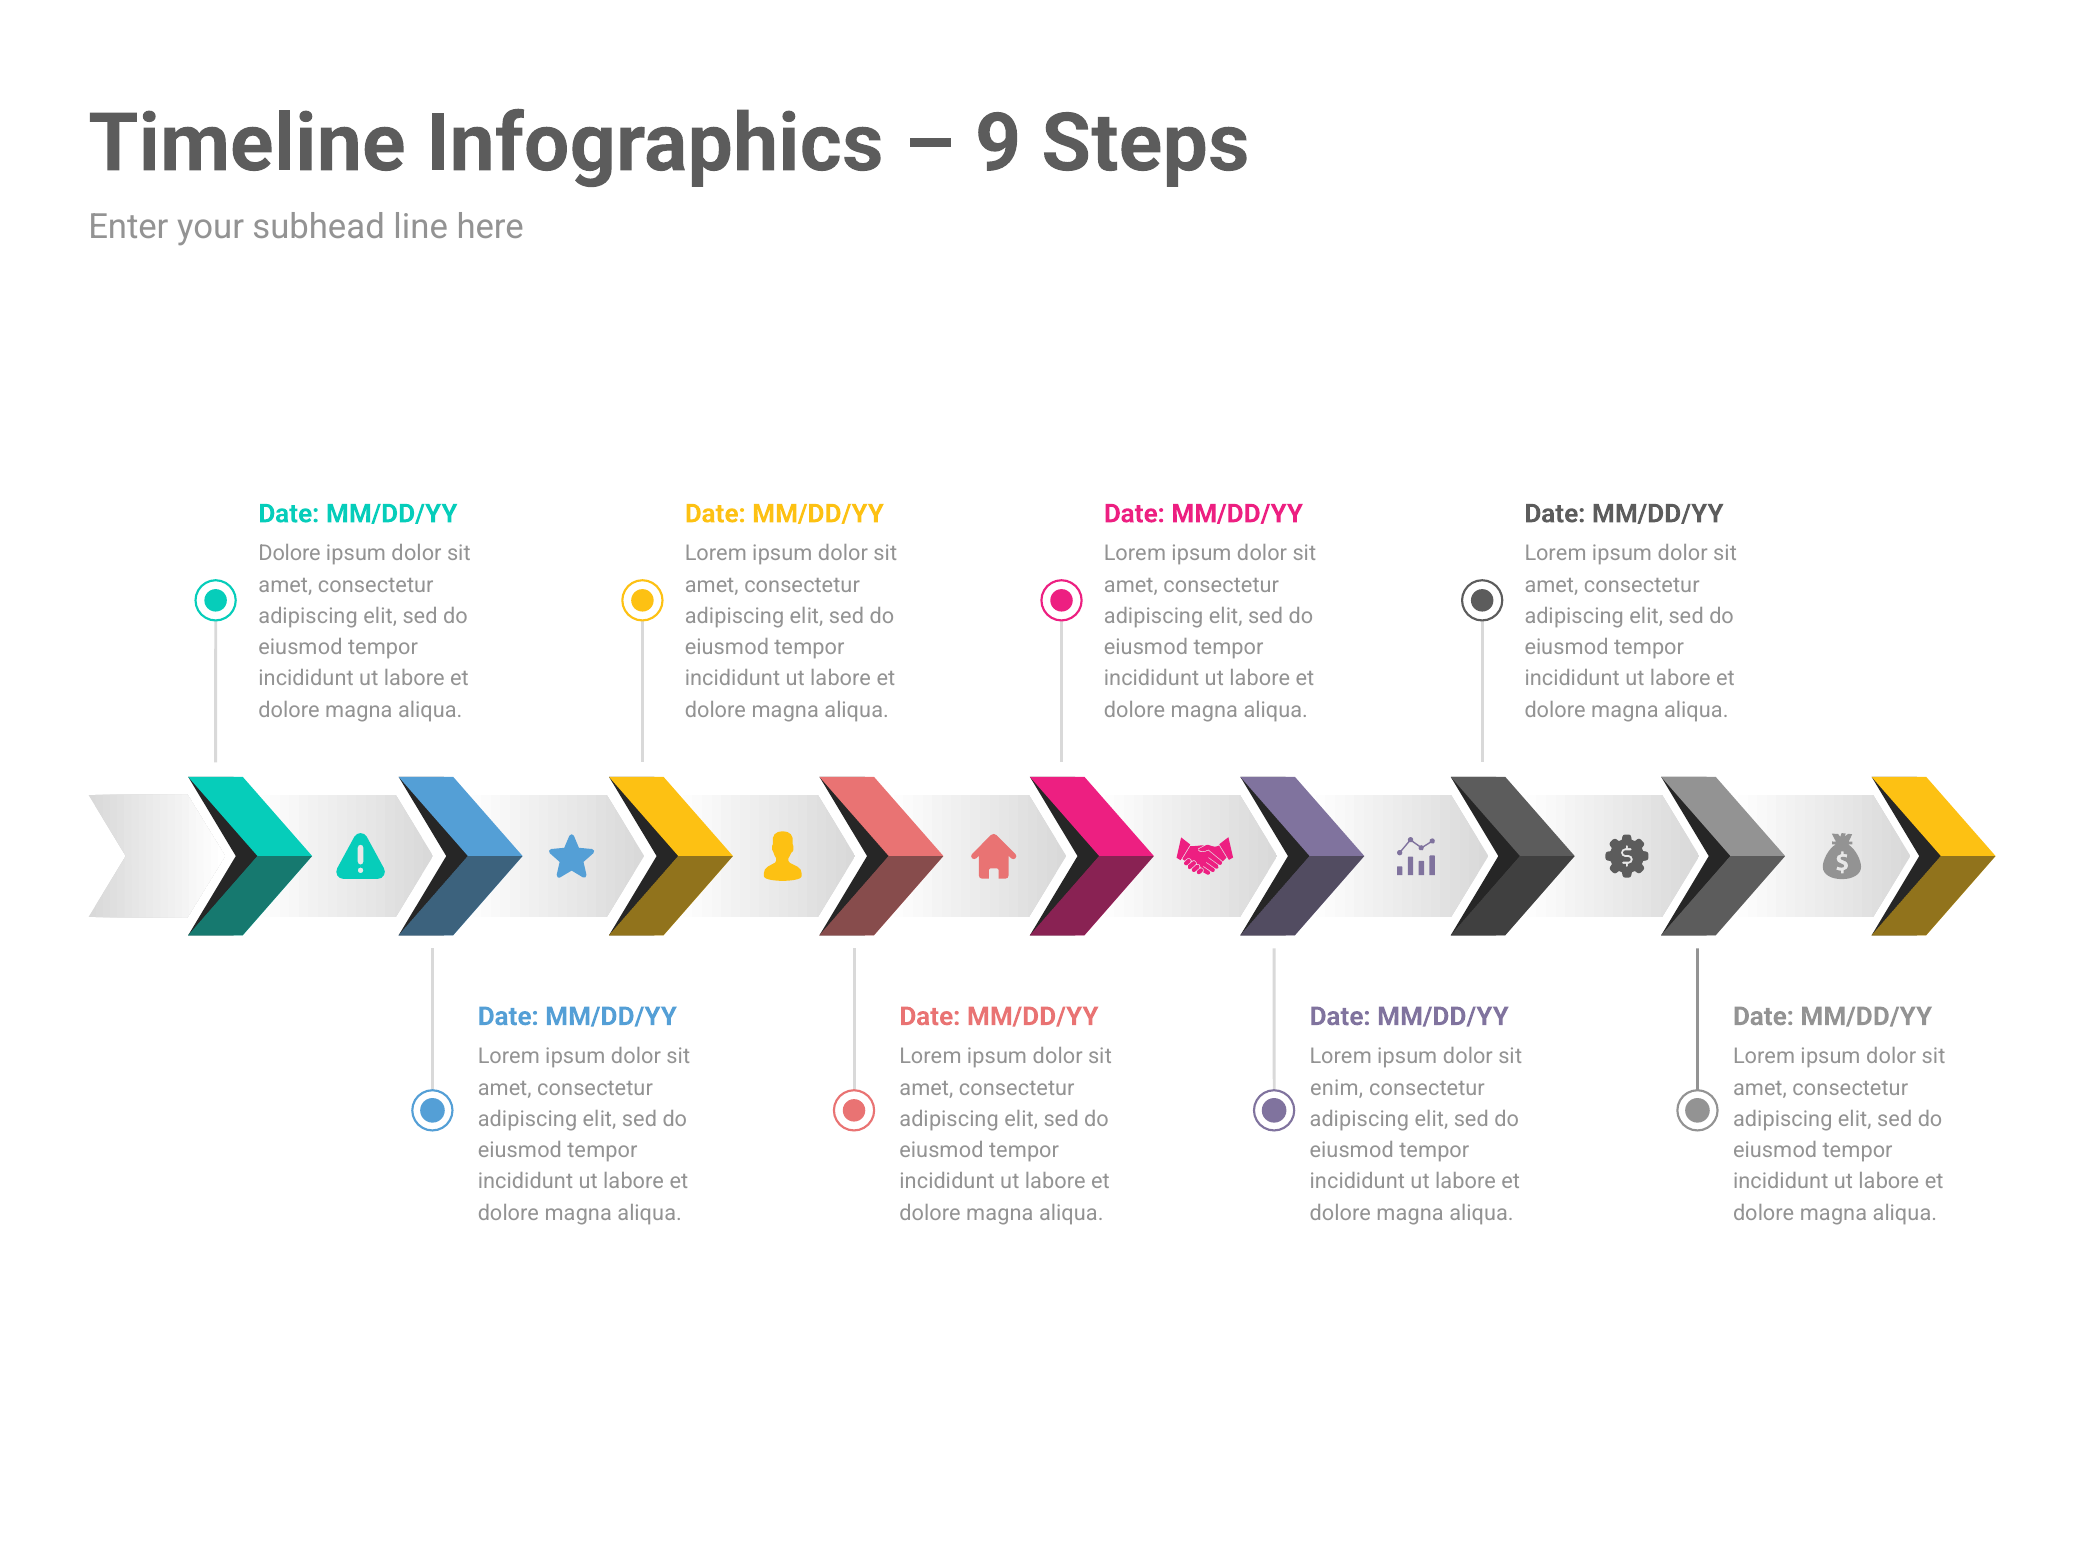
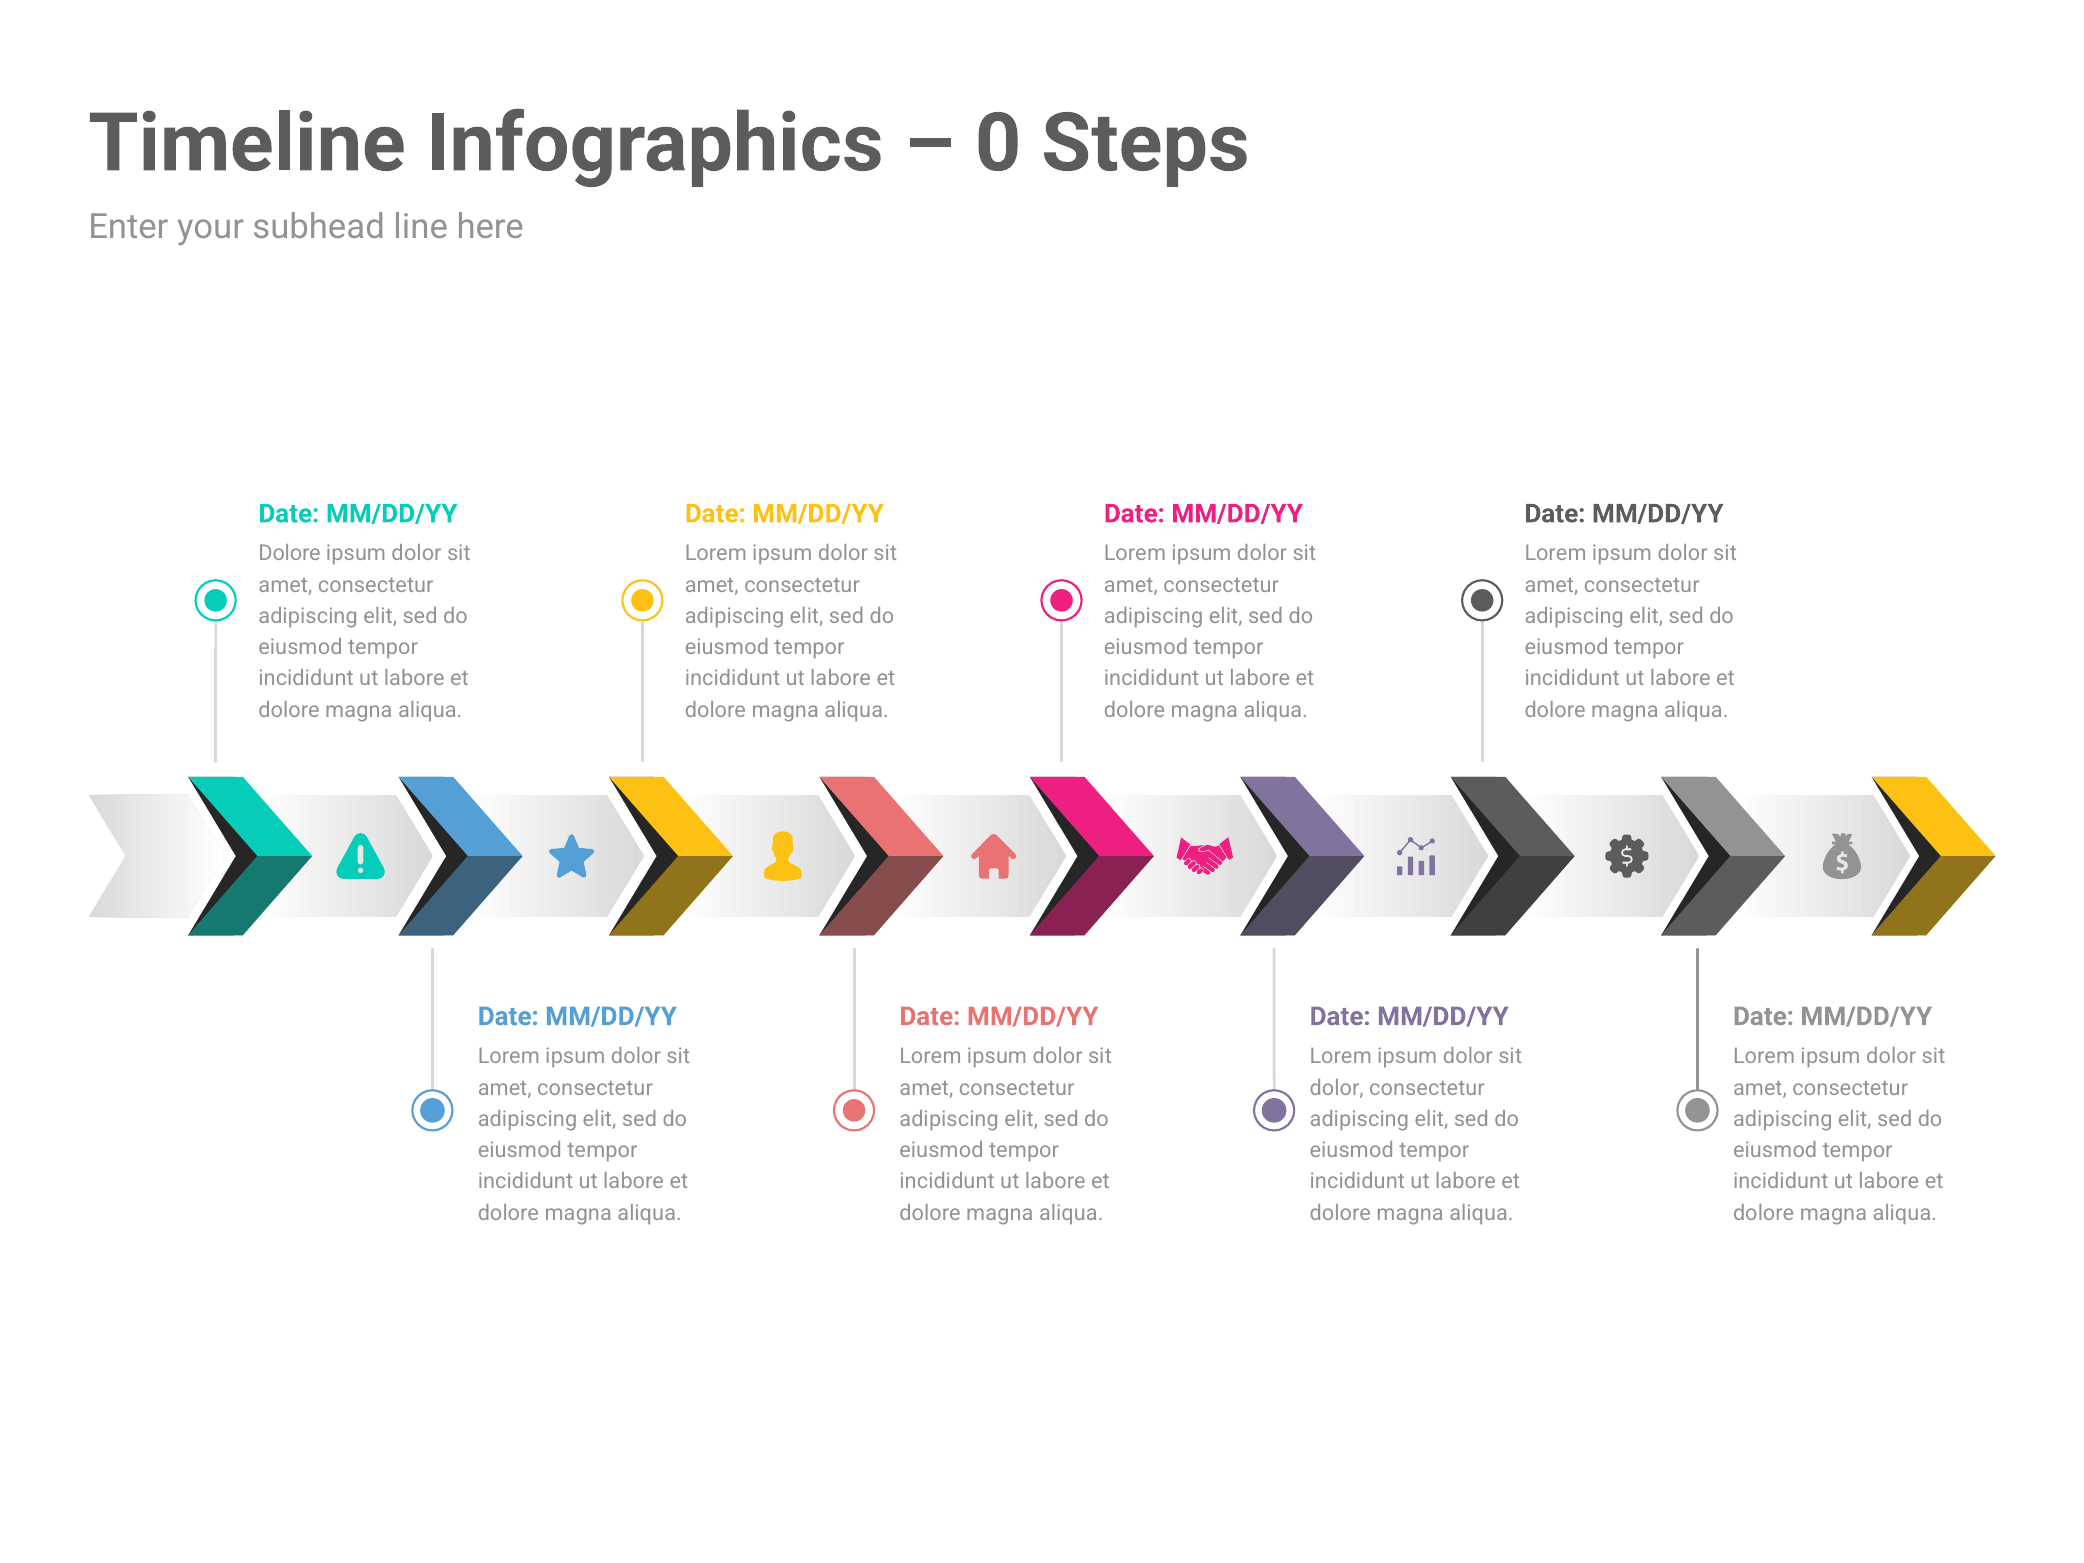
9: 9 -> 0 (998, 144)
enim: enim -> dolor (1337, 1088)
